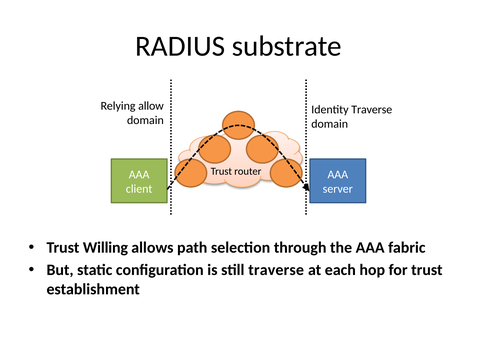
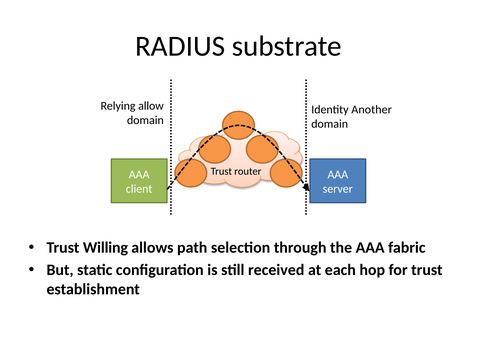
Identity Traverse: Traverse -> Another (372, 110)
still traverse: traverse -> received (276, 270)
